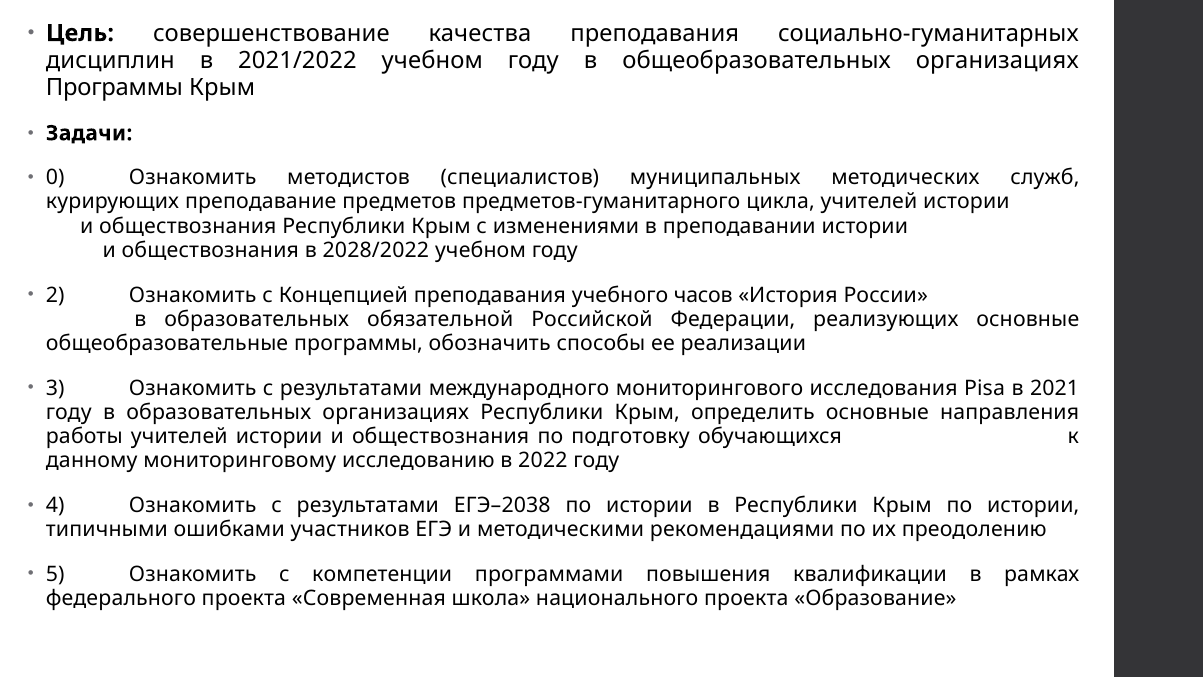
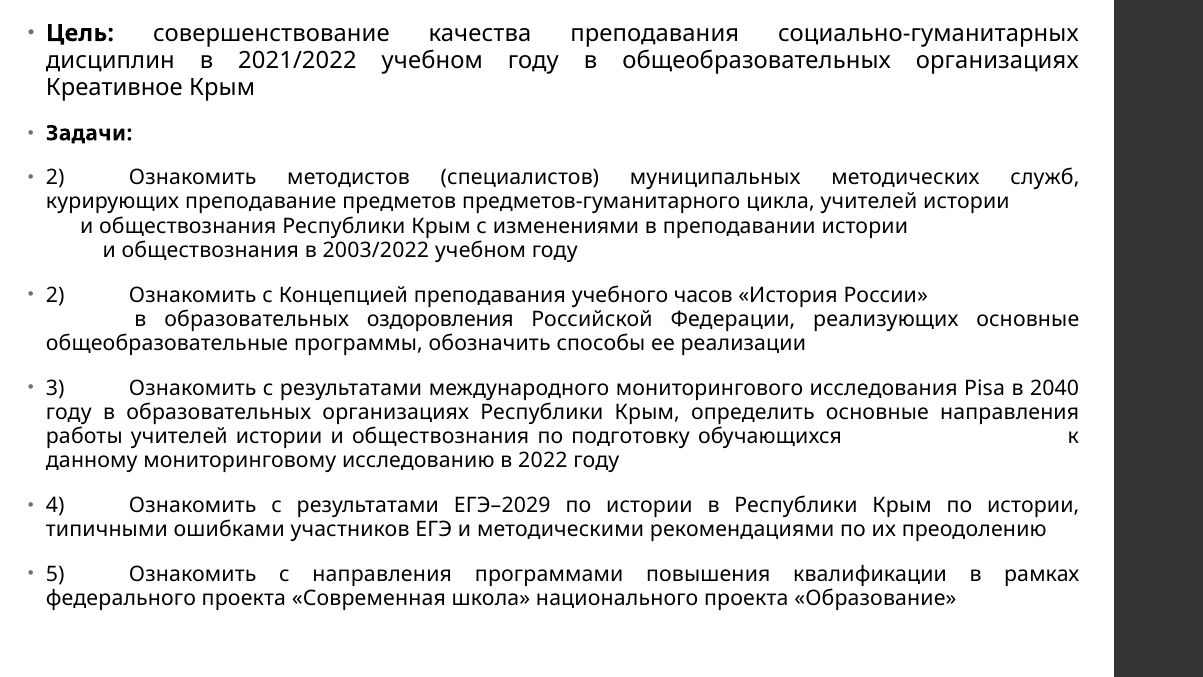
Программы: Программы -> Креативное (114, 87)
0: 0 -> 2 (55, 178)
2028/2022: 2028/2022 -> 2003/2022 (376, 250)
обязательной: обязательной -> оздоровления (440, 319)
2021: 2021 -> 2040 (1055, 388)
ЕГЭ–2038: ЕГЭ–2038 -> ЕГЭ–2029 (502, 505)
с компетенции: компетенции -> направления (382, 574)
